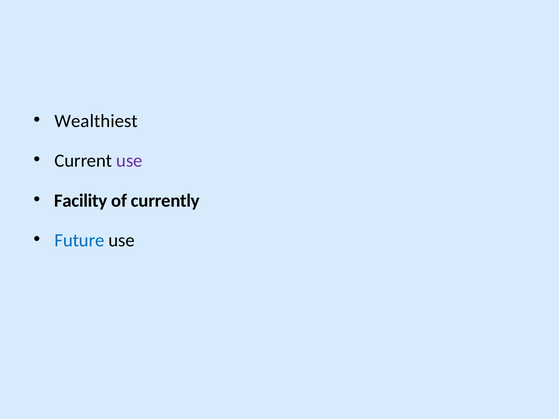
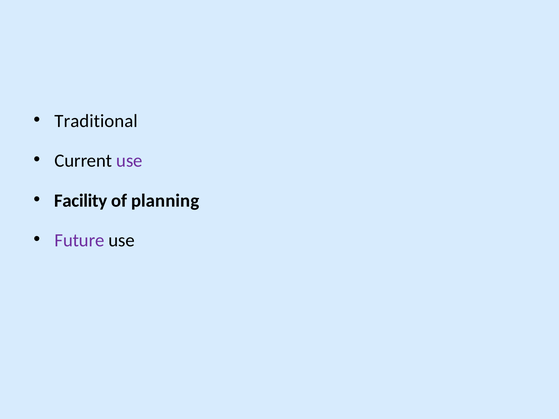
Wealthiest: Wealthiest -> Traditional (96, 121)
currently: currently -> planning (165, 201)
Future colour: blue -> purple (79, 241)
